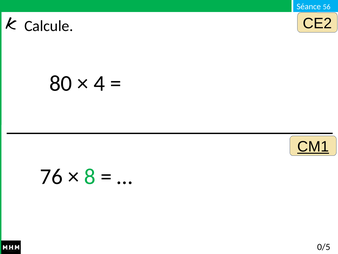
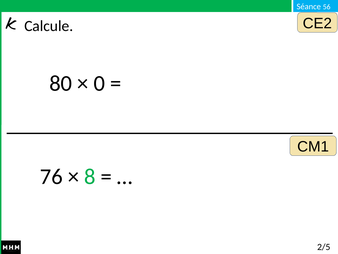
4: 4 -> 0 (99, 83)
CM1 underline: present -> none (313, 146)
0/5: 0/5 -> 2/5 (324, 247)
